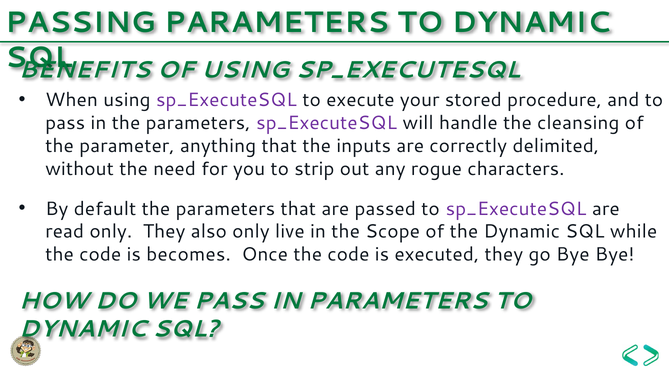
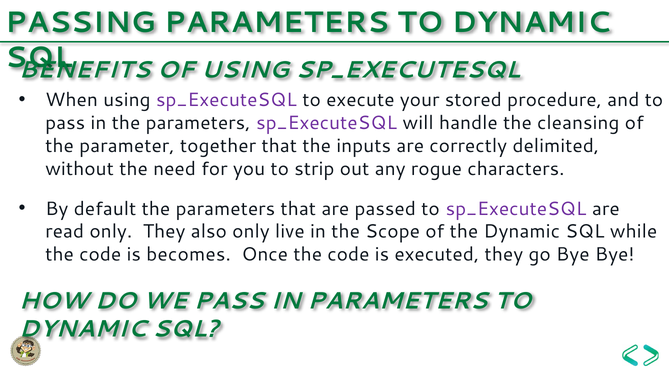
anything: anything -> together (218, 146)
